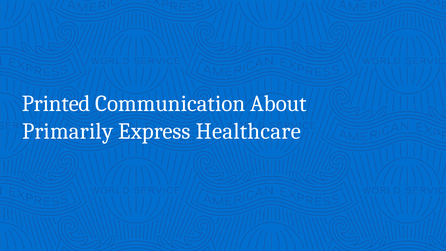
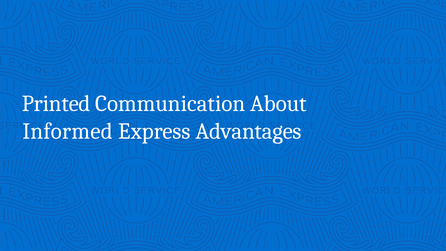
Primarily: Primarily -> Informed (68, 131)
Healthcare: Healthcare -> Advantages (249, 131)
